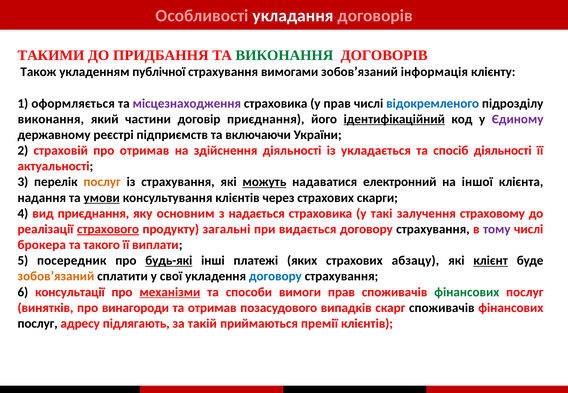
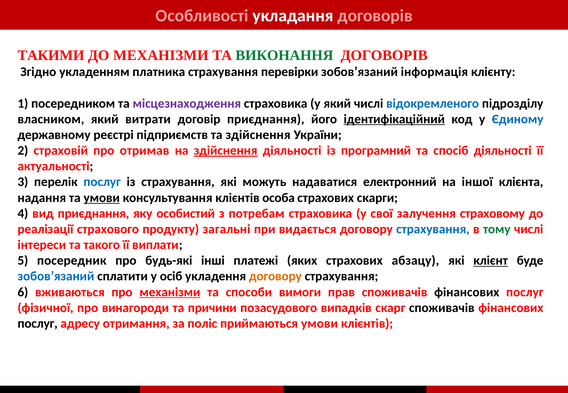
ДО ПРИДБАННЯ: ПРИДБАННЯ -> МЕХАНІЗМИ (161, 56)
Також: Також -> Згідно (38, 72)
публічної: публічної -> платника (159, 72)
вимогами: вимогами -> перевірки (290, 72)
оформляється: оформляється -> посередником (73, 103)
у прав: прав -> який (337, 103)
виконання: виконання -> власником (51, 119)
частини: частини -> витрати (148, 119)
Єдиному colour: purple -> blue (518, 119)
та включаючи: включаючи -> здійснення (258, 135)
здійснення underline: none -> present (226, 151)
укладається: укладається -> програмний (376, 151)
послуг colour: orange -> blue (102, 182)
можуть underline: present -> none (264, 182)
через: через -> особа (279, 198)
основним: основним -> особистий (186, 214)
надається: надається -> потребам (257, 214)
такі: такі -> свої (382, 214)
страхового underline: present -> none (108, 229)
страхування colour: black -> blue (433, 229)
тому colour: purple -> green (497, 229)
брокера: брокера -> інтереси (42, 245)
будь-які underline: present -> none (169, 261)
зобов’язаний colour: orange -> blue (56, 276)
свої: свої -> осіб (171, 276)
договору colour: blue -> orange (275, 276)
консультації: консультації -> вживаються (70, 292)
фінансових colour: green -> black (467, 292)
винятків: винятків -> фізичної (45, 308)
та отримав: отримав -> причини (212, 308)
підлягають: підлягають -> отримання (136, 324)
такій: такій -> поліс (202, 324)
приймаються премії: премії -> умови (319, 324)
